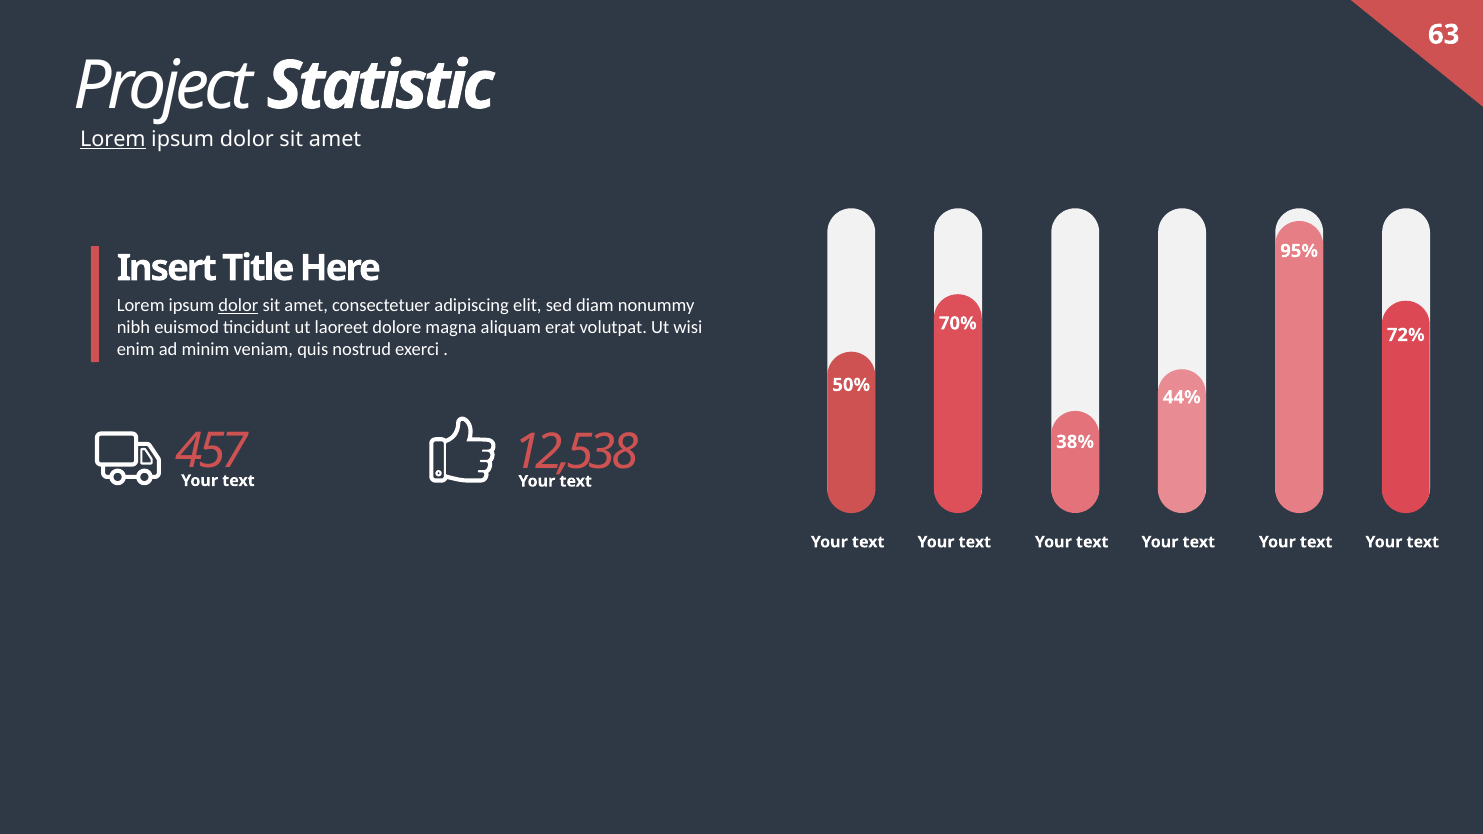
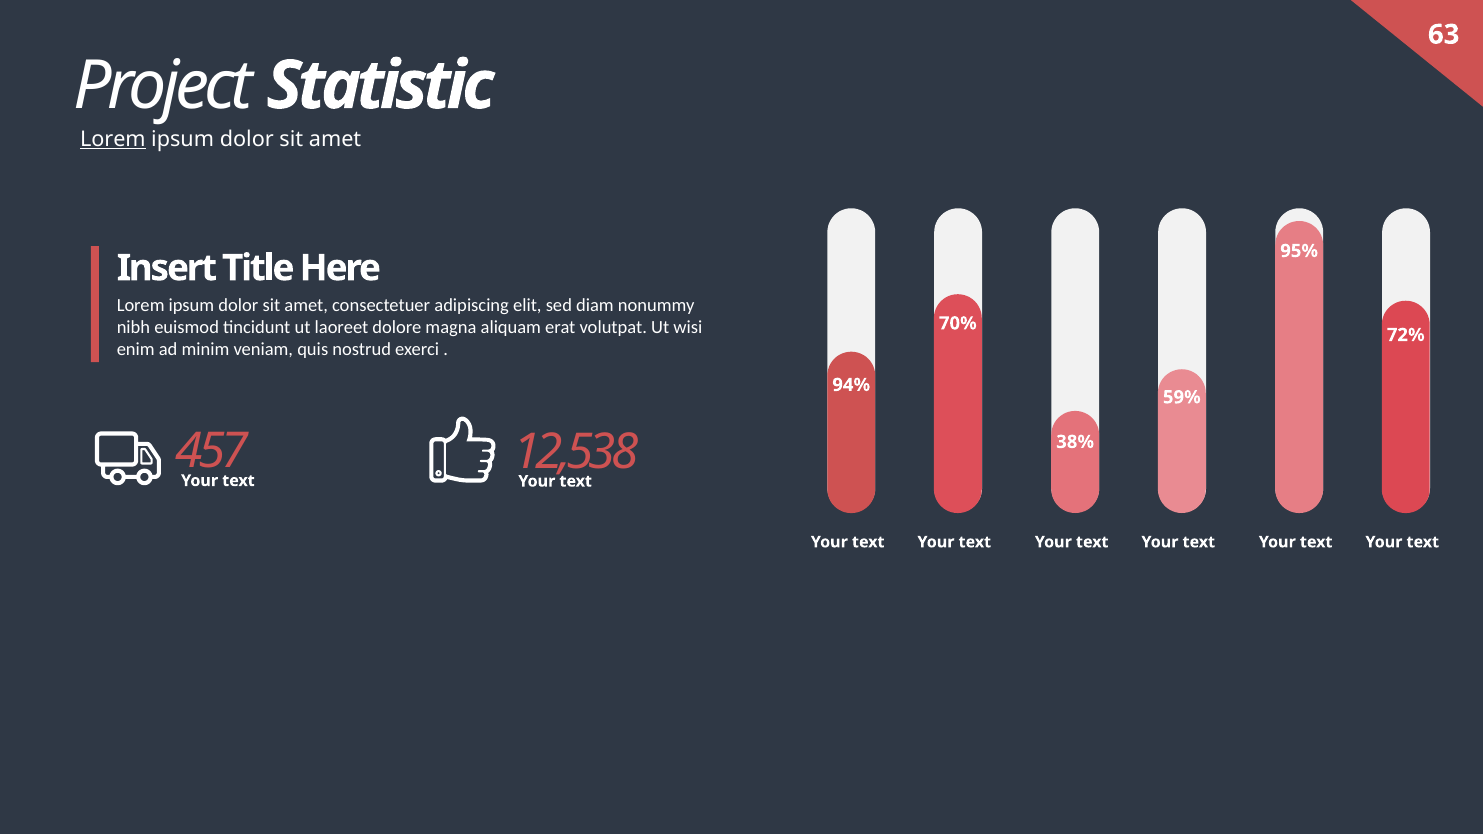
dolor underline: present -> none (238, 305)
50%: 50% -> 94% (851, 385)
44%: 44% -> 59% (1182, 397)
